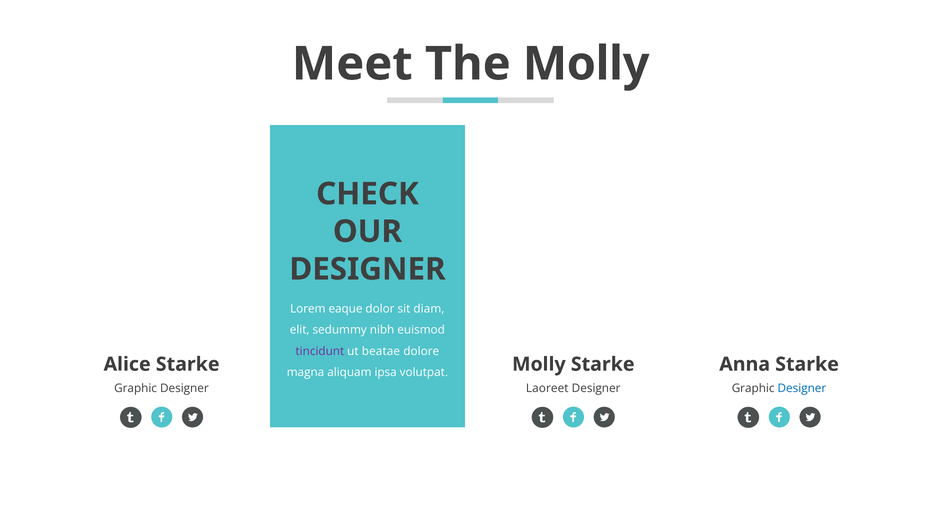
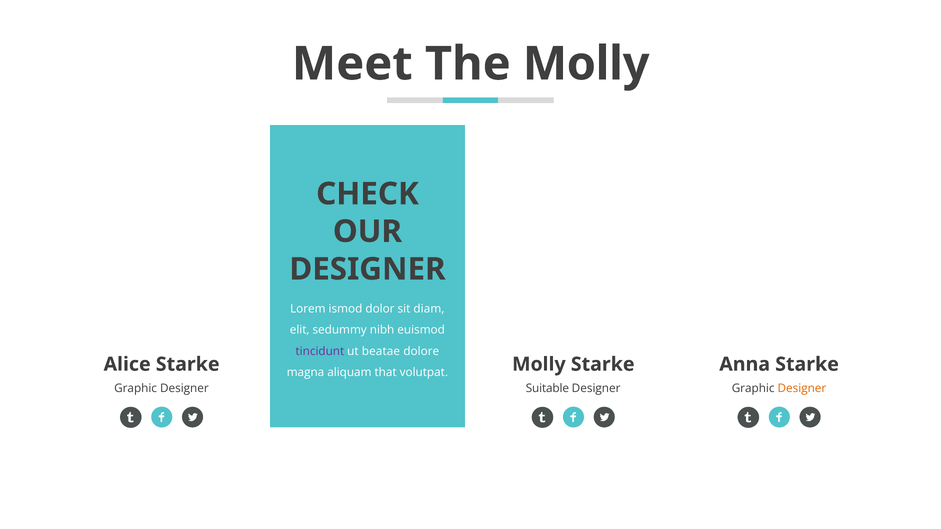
eaque: eaque -> ismod (345, 309)
ipsa: ipsa -> that (386, 373)
Laoreet: Laoreet -> Suitable (547, 389)
Designer colour: blue -> orange (802, 389)
